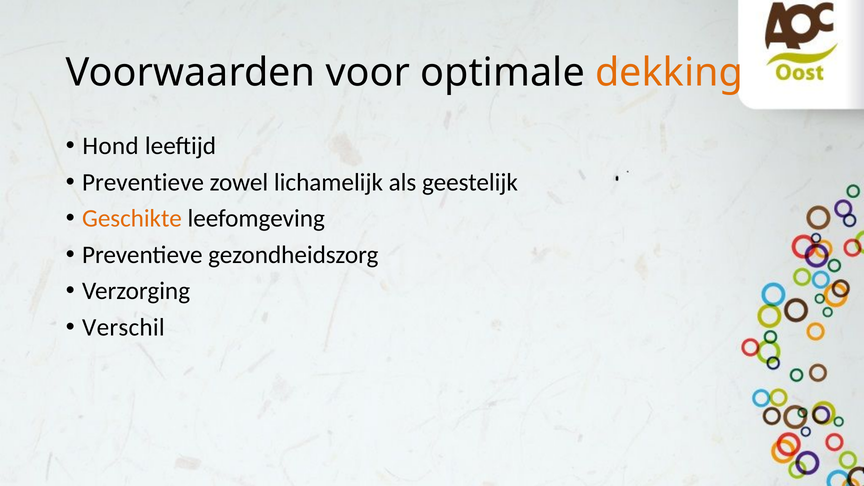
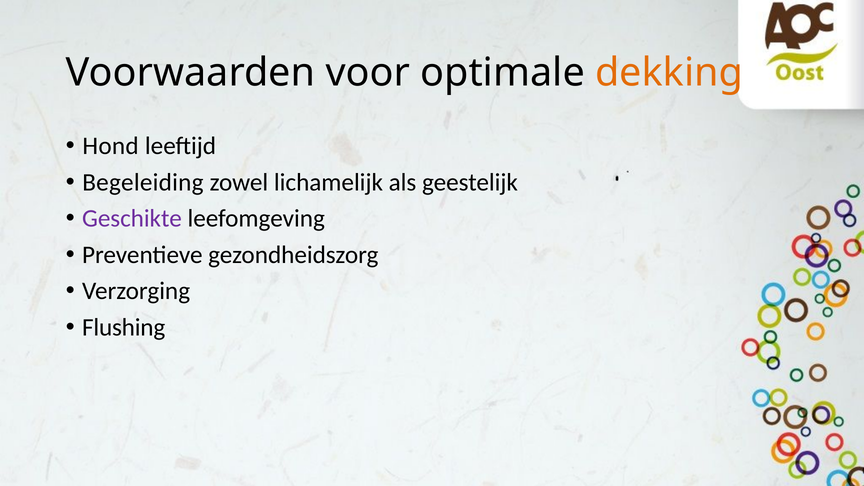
Preventieve: Preventieve -> Begeleiding (143, 182)
Geschikte colour: orange -> purple (132, 219)
Verschil: Verschil -> Flushing (124, 327)
